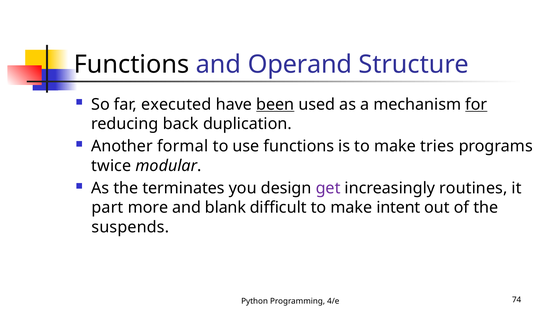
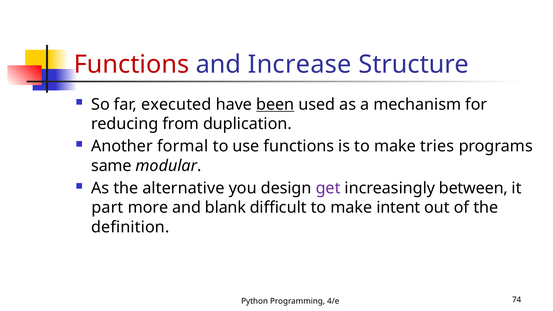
Functions colour: black -> red (131, 64)
Operand: Operand -> Increase (300, 64)
for underline: present -> none (476, 104)
back: back -> from (181, 124)
twice: twice -> same (111, 166)
terminates: terminates -> alternative (183, 188)
routines: routines -> between (473, 188)
suspends: suspends -> definition (130, 227)
